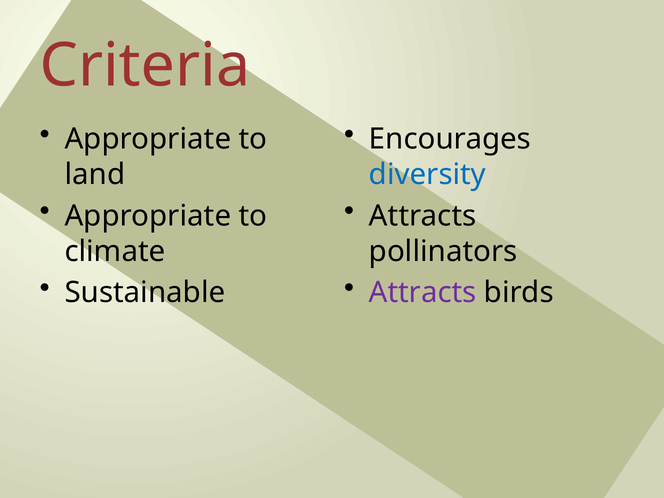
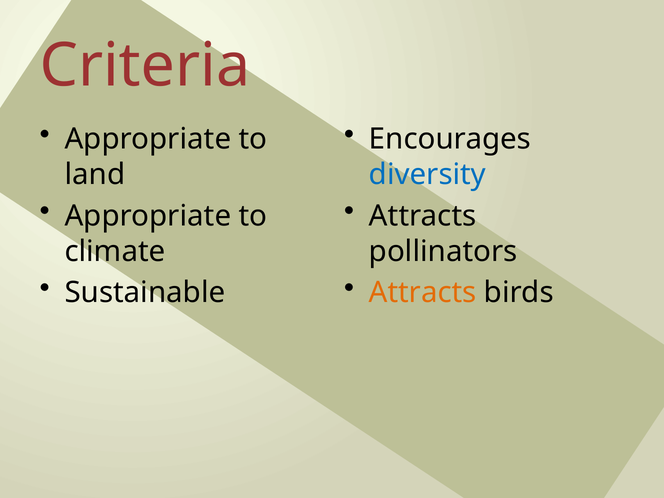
Attracts colour: purple -> orange (423, 293)
